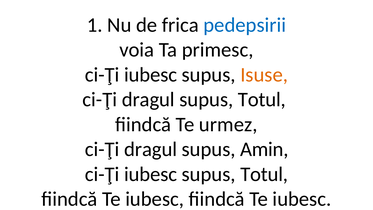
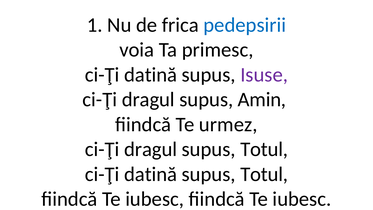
iubesc: iubesc -> datină (151, 75)
Isuse colour: orange -> purple (264, 75)
Totul: Totul -> Amin (262, 100)
Amin: Amin -> Totul (264, 149)
iubesc: iubesc -> datină (151, 174)
